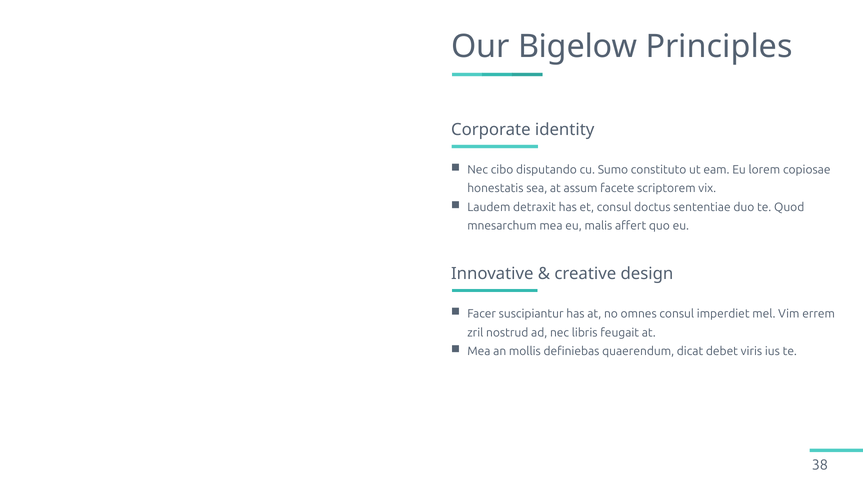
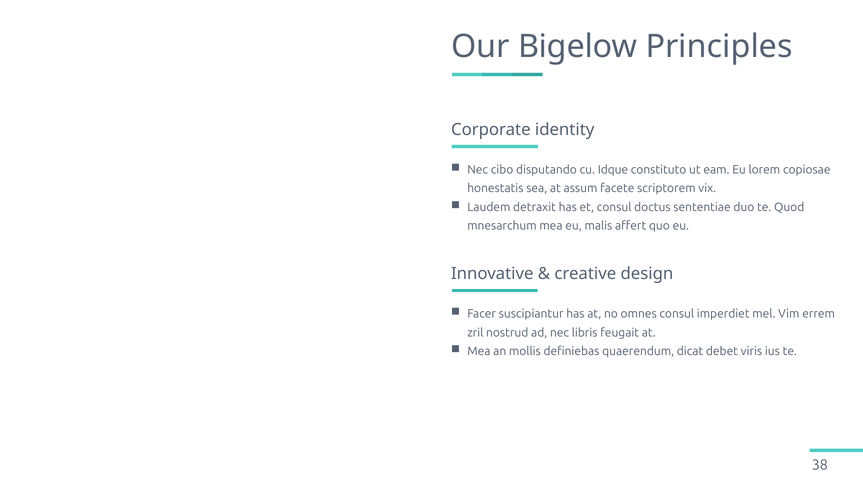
Sumo: Sumo -> Idque (613, 170)
